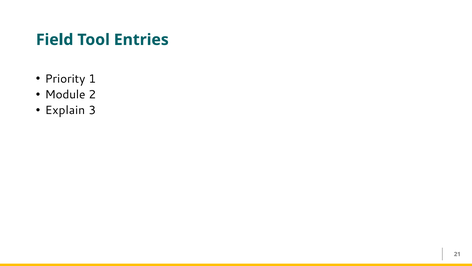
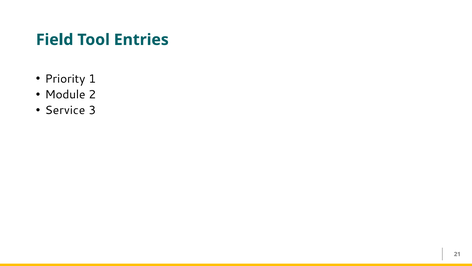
Explain: Explain -> Service (65, 110)
